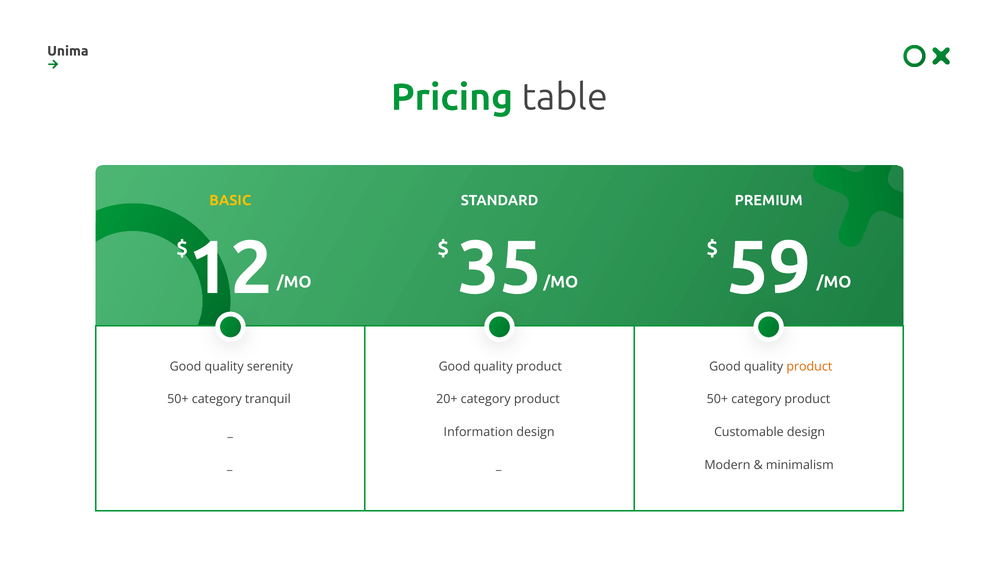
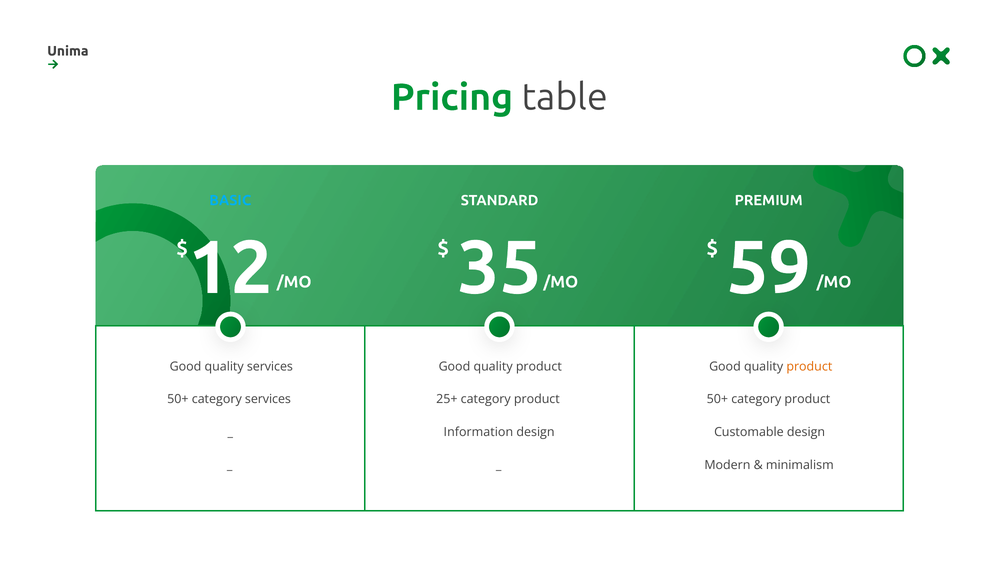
BASIC colour: yellow -> light blue (230, 200)
quality serenity: serenity -> services (270, 367)
category tranquil: tranquil -> services (268, 399)
20+: 20+ -> 25+ (447, 399)
